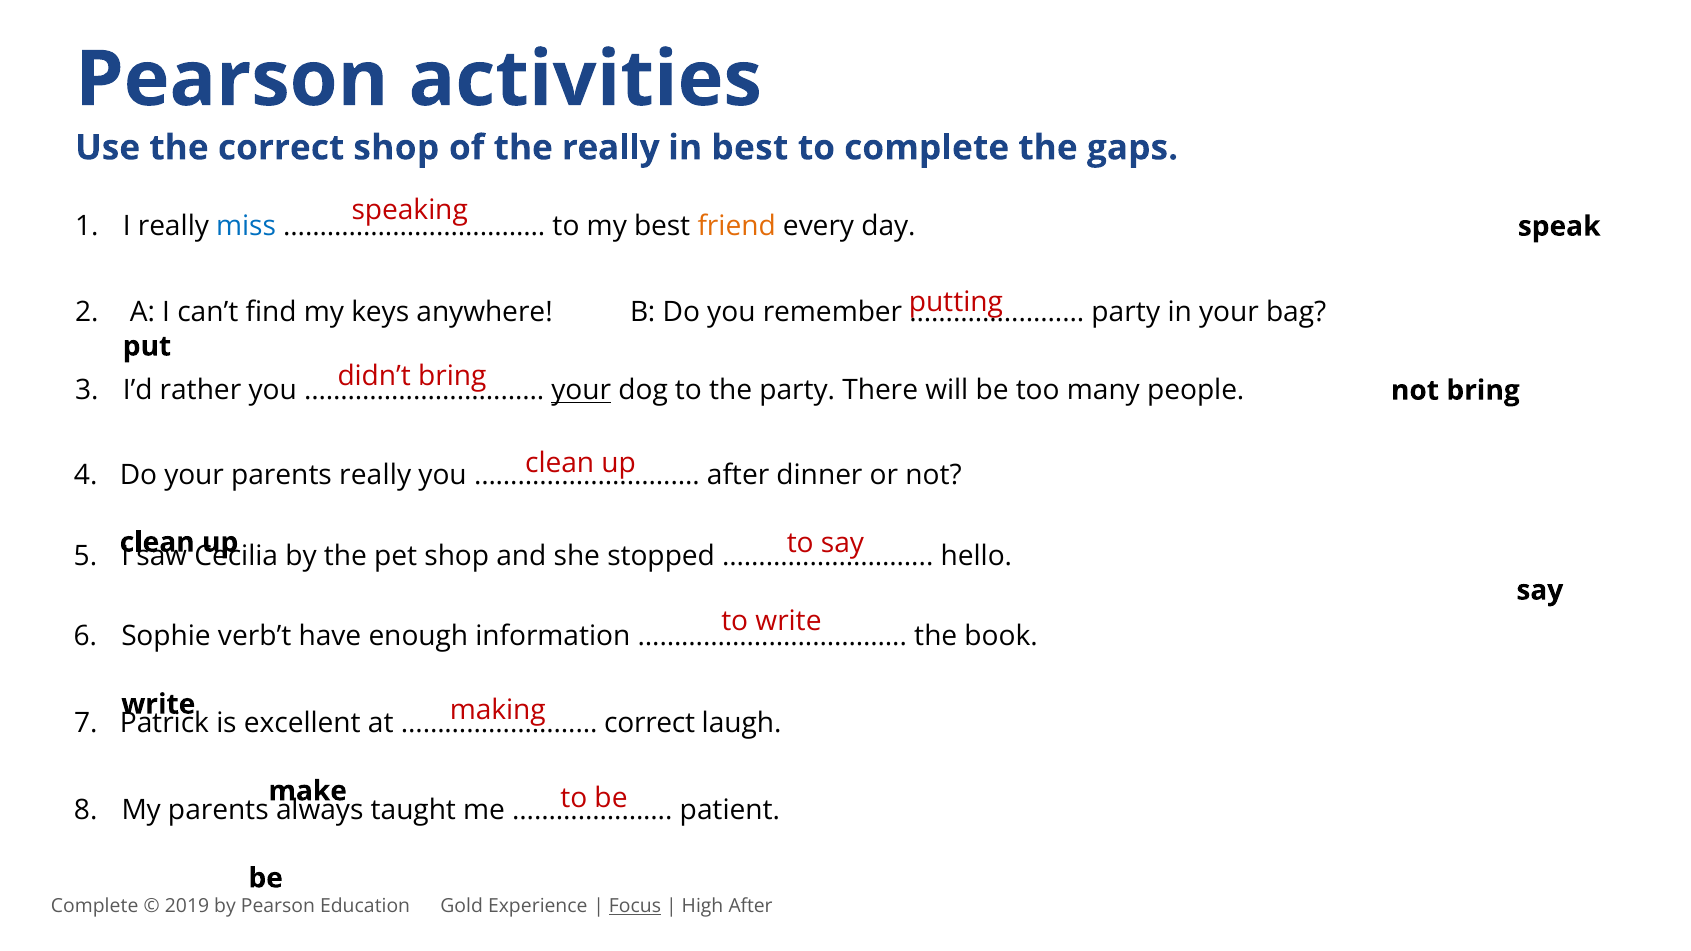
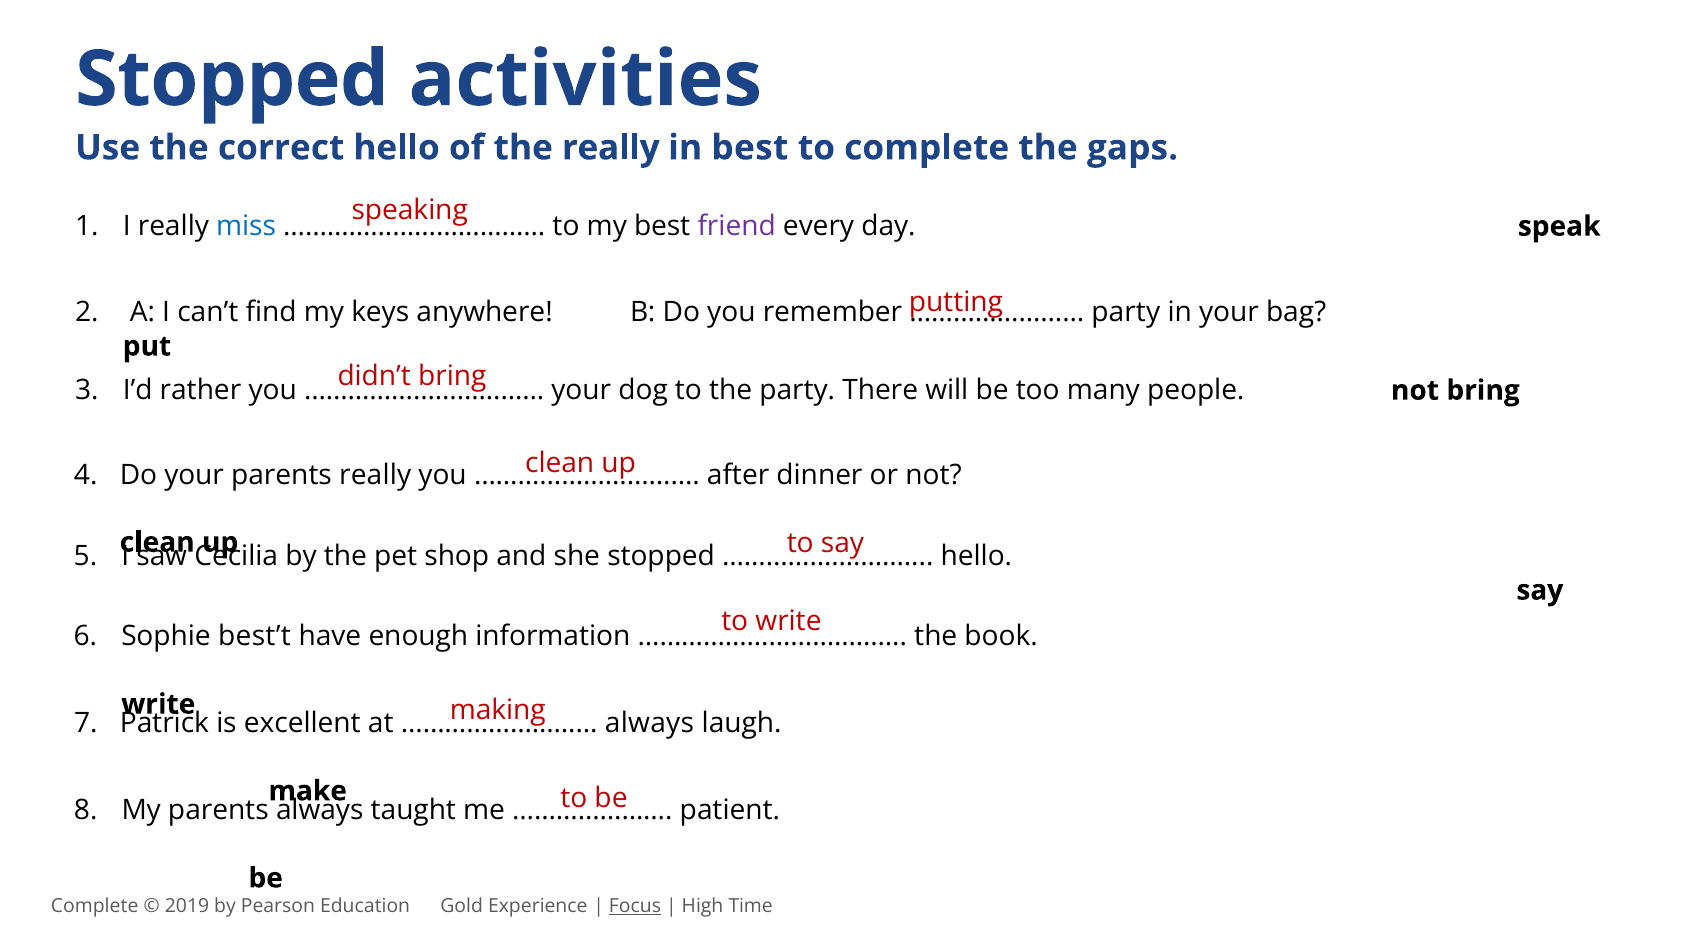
Pearson: Pearson -> Stopped (232, 80)
correct shop: shop -> hello (397, 148)
friend colour: orange -> purple (737, 226)
your underline: present -> none (581, 391)
verb’t: verb’t -> best’t (255, 637)
correct: correct -> always (649, 724)
High After: After -> Time (751, 906)
